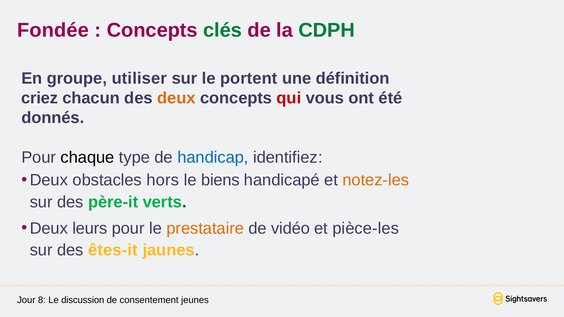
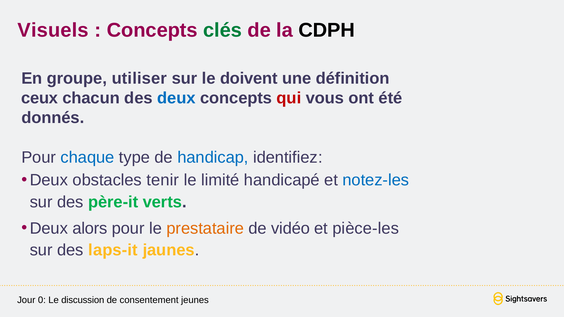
Fondée: Fondée -> Visuels (53, 30)
CDPH colour: green -> black (327, 30)
portent: portent -> doivent (249, 78)
criez: criez -> ceux (40, 98)
deux colour: orange -> blue (176, 98)
chaque colour: black -> blue (87, 157)
hors: hors -> tenir (163, 180)
biens: biens -> limité (220, 180)
notez-les colour: orange -> blue (376, 180)
leurs: leurs -> alors (90, 229)
êtes-it: êtes-it -> laps-it (113, 250)
8: 8 -> 0 (42, 300)
